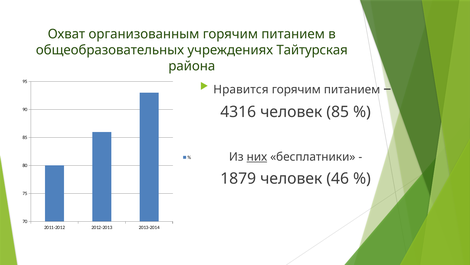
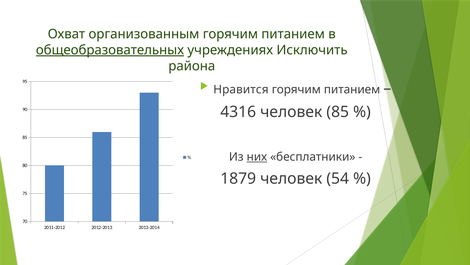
общеобразовательных underline: none -> present (110, 50)
Тайтурская: Тайтурская -> Исключить (312, 50)
46: 46 -> 54 (338, 178)
